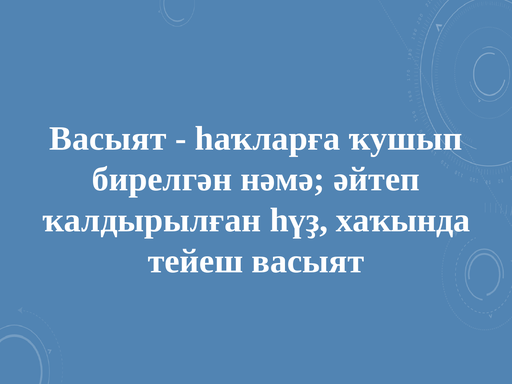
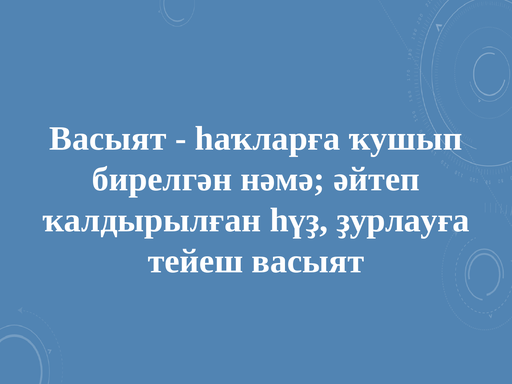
хаҡында: хаҡында -> ҙурлауға (403, 220)
